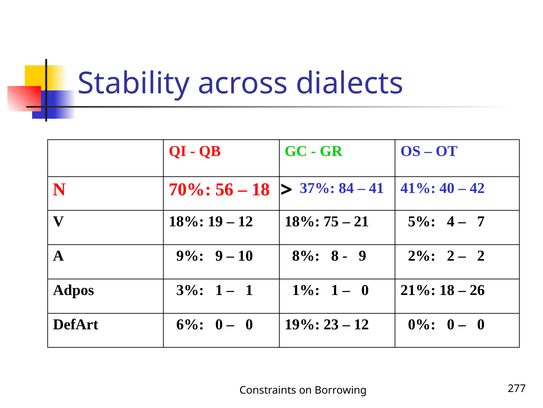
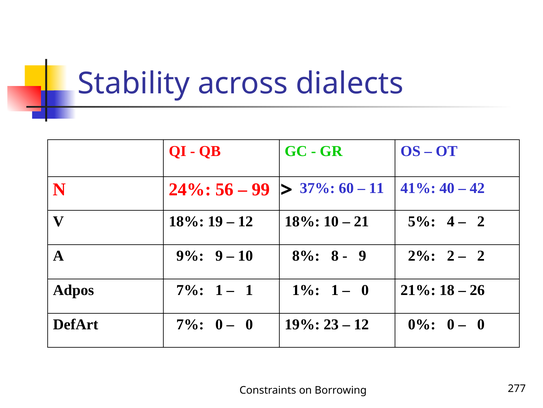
70%: 70% -> 24% (190, 189)
18: 18 -> 99 (261, 189)
84: 84 -> 60 (346, 188)
41: 41 -> 11 (376, 188)
18% 75: 75 -> 10 (331, 221)
7: 7 -> 2 (481, 221)
Adpos 3%: 3% -> 7% (190, 290)
DefArt 6%: 6% -> 7% (190, 324)
